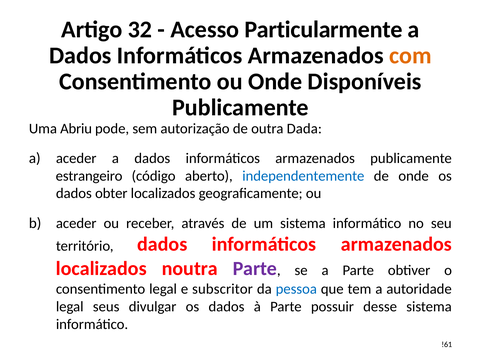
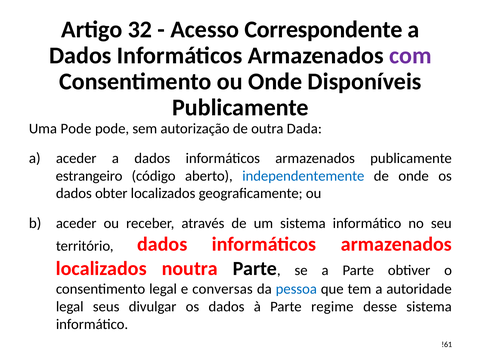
Particularmente: Particularmente -> Correspondente (323, 30)
com colour: orange -> purple (410, 56)
Uma Abriu: Abriu -> Pode (76, 128)
Parte colour: purple -> black (255, 268)
subscritor: subscritor -> conversas (223, 289)
possuir: possuir -> regime (332, 306)
